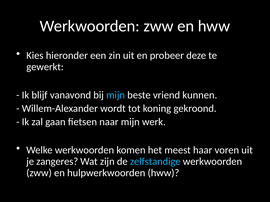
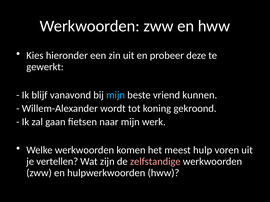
haar: haar -> hulp (203, 151)
zangeres: zangeres -> vertellen (57, 162)
zelfstandige colour: light blue -> pink (155, 162)
